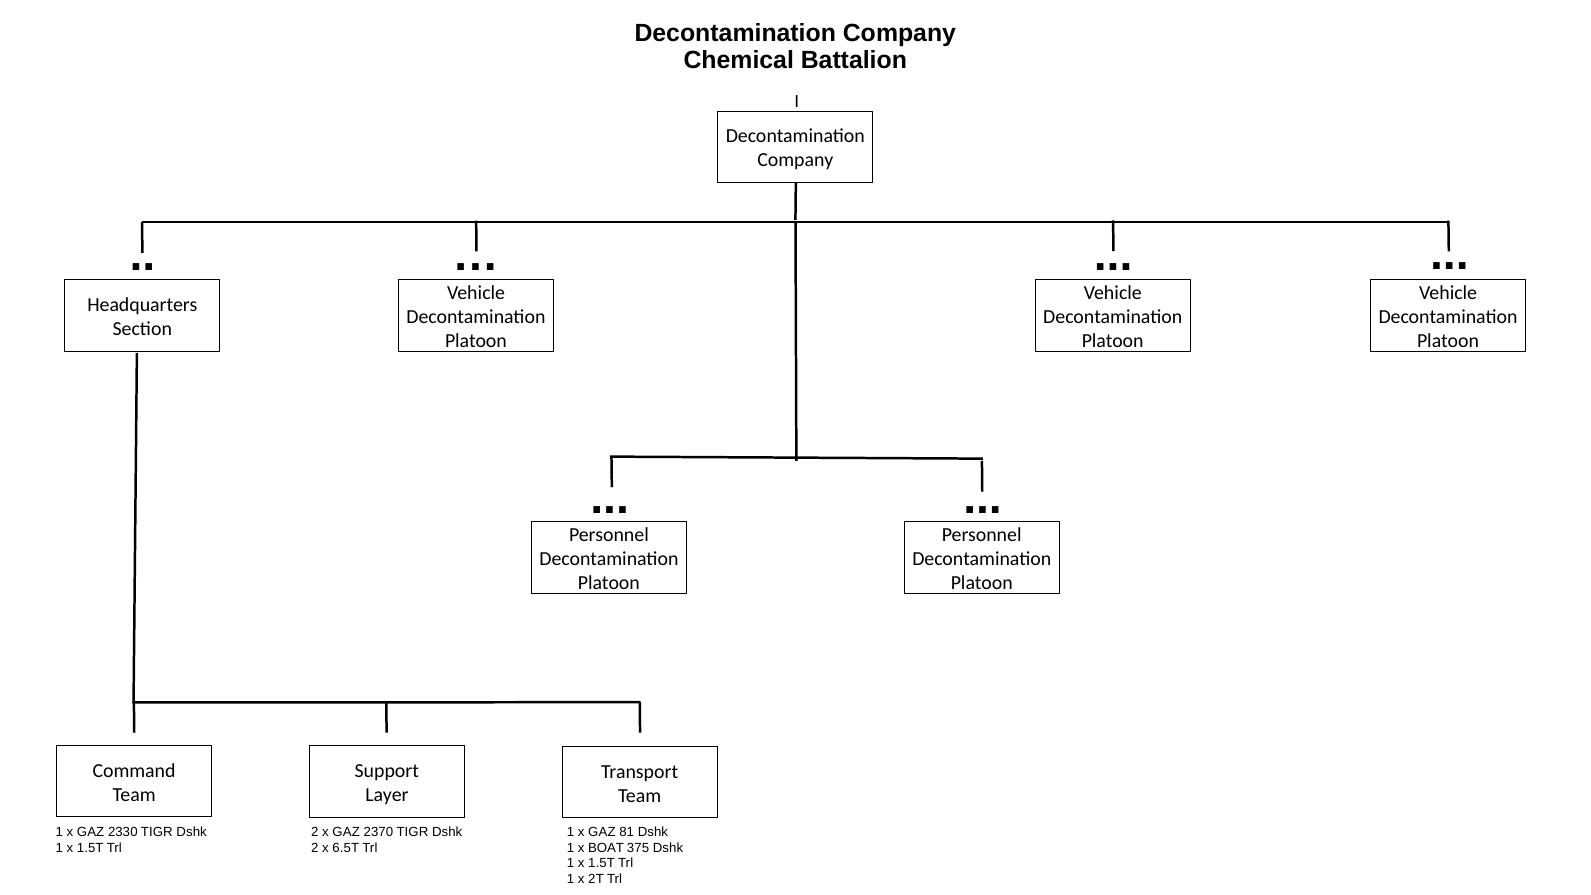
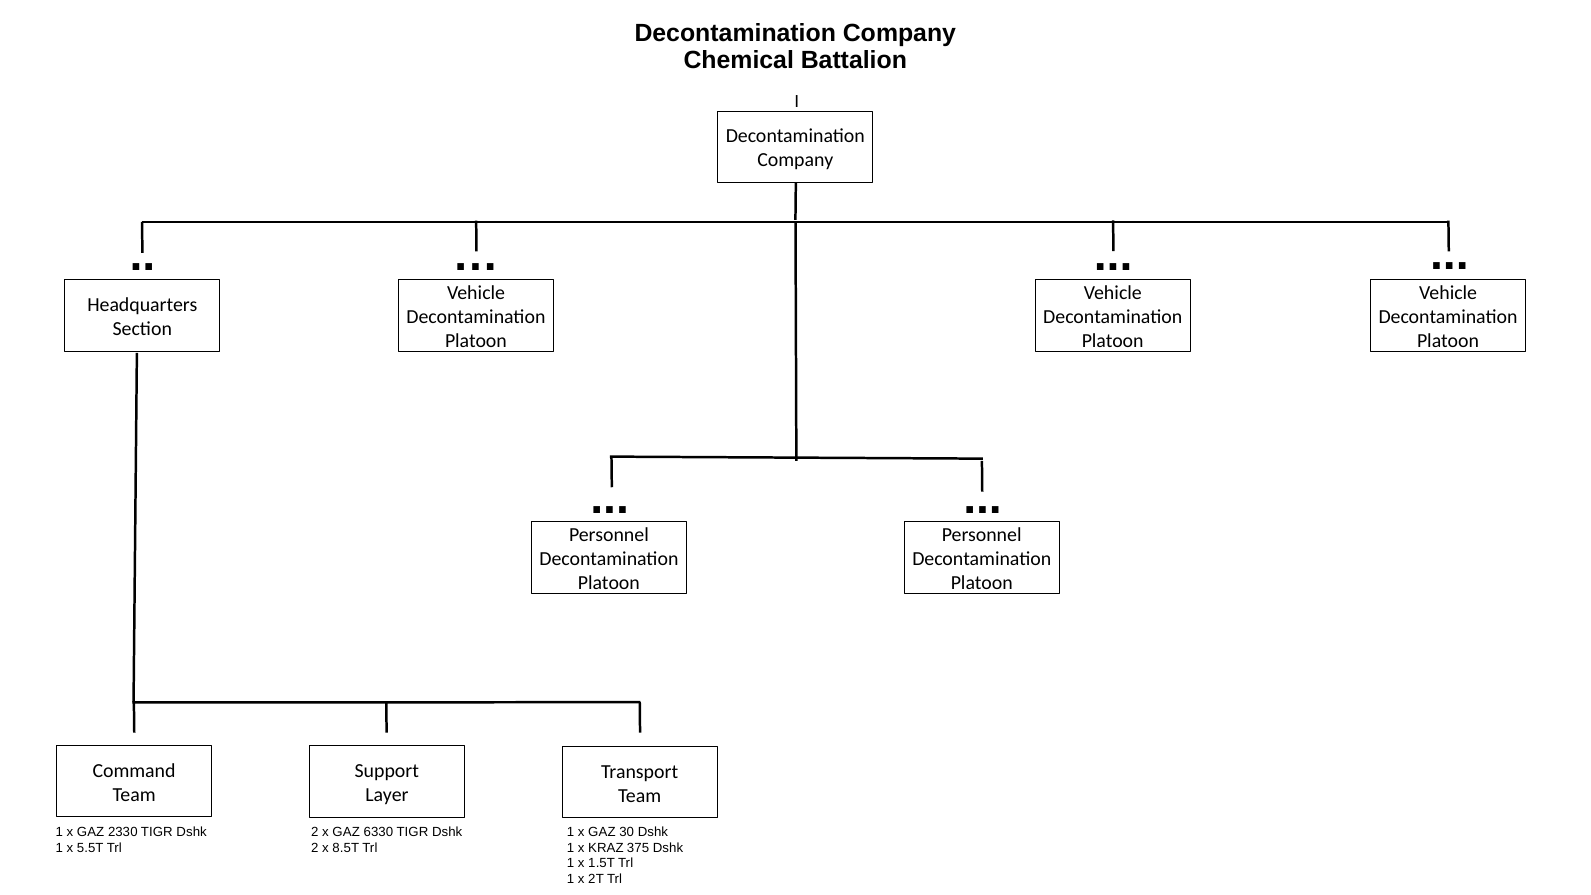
2370: 2370 -> 6330 (378, 832)
81: 81 -> 30 (627, 832)
1.5T: 1.5T -> 5.5T (90, 848)
6.5T: 6.5T -> 8.5T (346, 848)
BOAT: BOAT -> KRAZ (606, 848)
